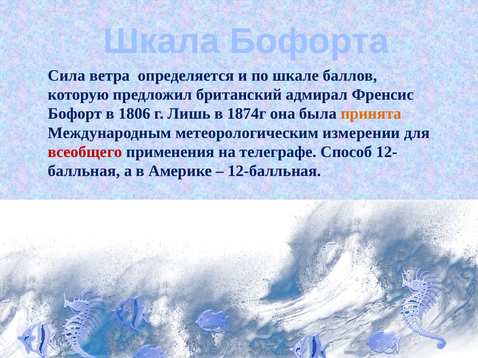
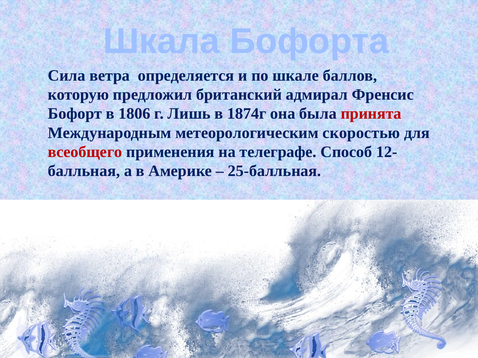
принята colour: orange -> red (371, 114)
измерении: измерении -> скоростью (361, 133)
12-балльная: 12-балльная -> 25-балльная (274, 171)
